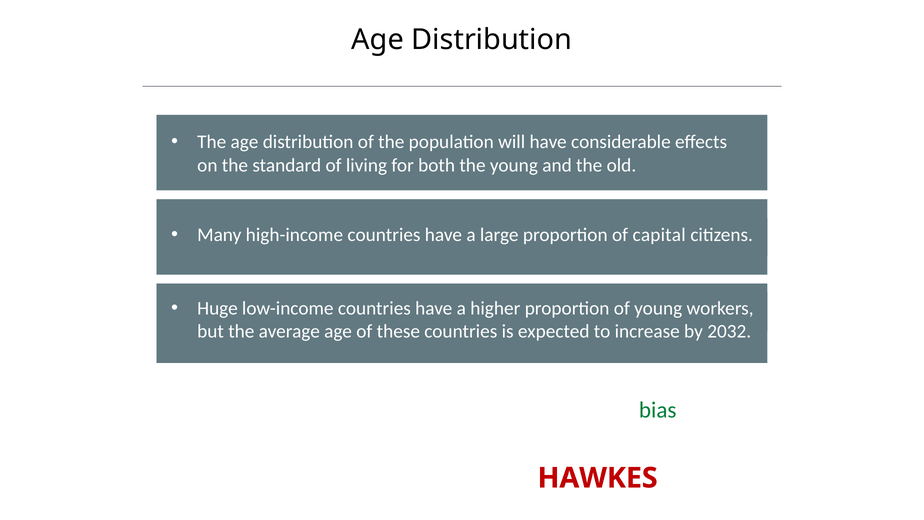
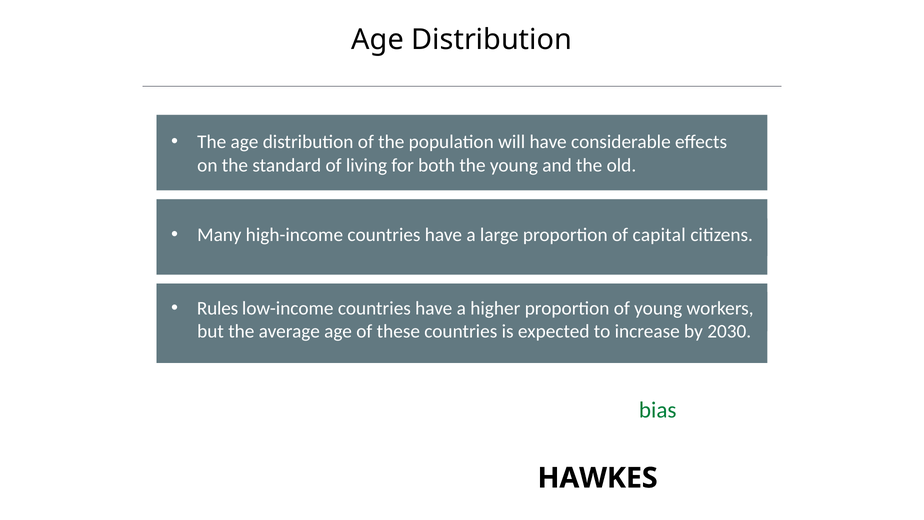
Huge: Huge -> Rules (218, 308)
2032: 2032 -> 2030 (729, 331)
HAWKES colour: red -> black (598, 478)
